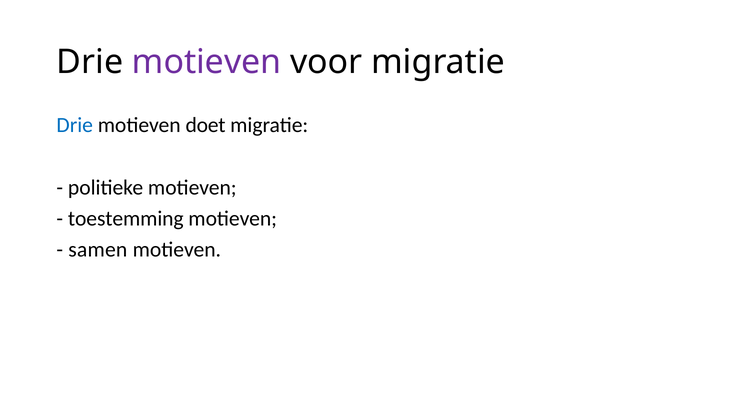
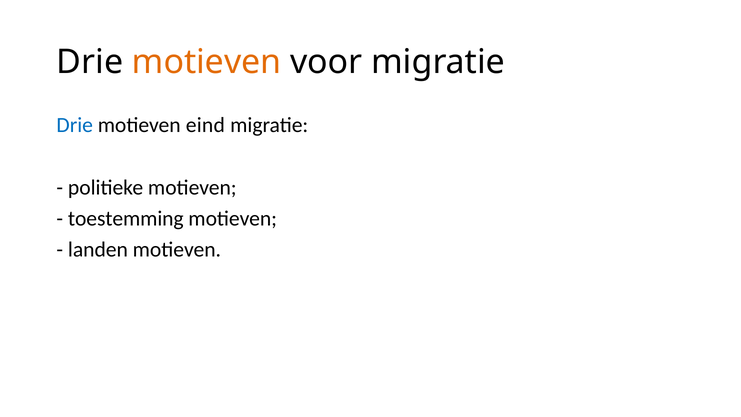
motieven colour: purple -> orange (207, 62)
doet: doet -> eind (205, 125)
samen: samen -> landen (98, 250)
